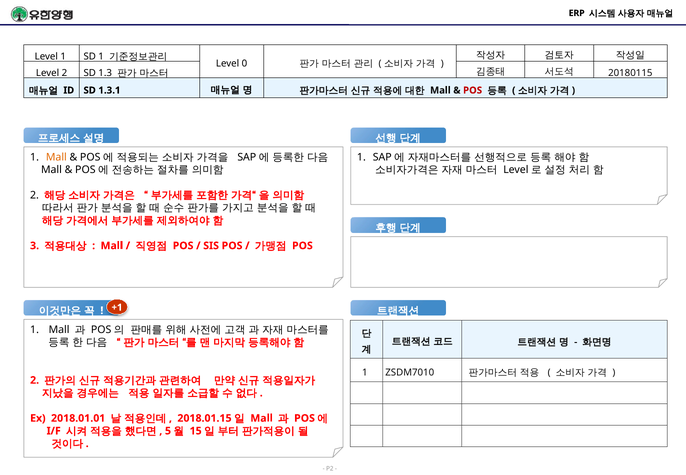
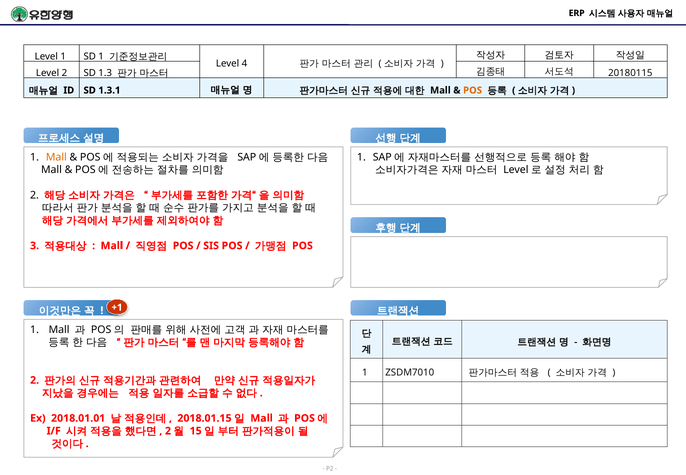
0: 0 -> 4 (244, 64)
POS colour: red -> orange (473, 90)
5: 5 -> 2 (168, 431)
